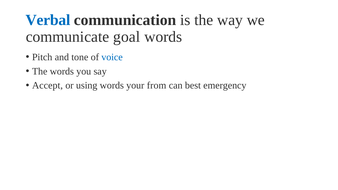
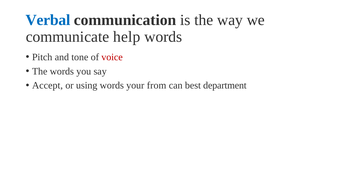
goal: goal -> help (127, 37)
voice colour: blue -> red (112, 57)
emergency: emergency -> department (225, 85)
